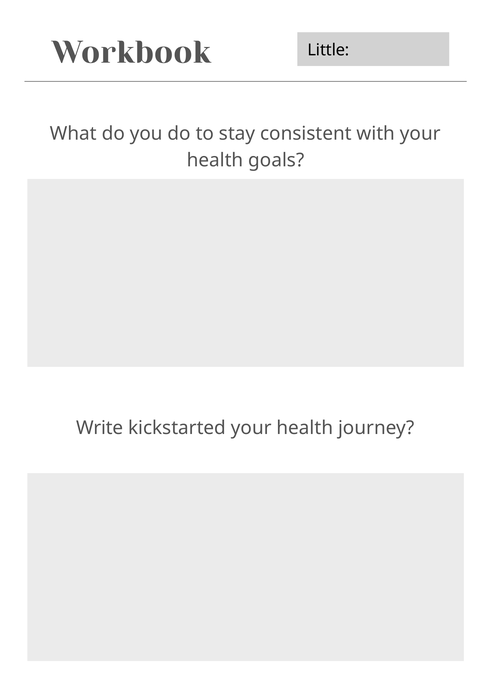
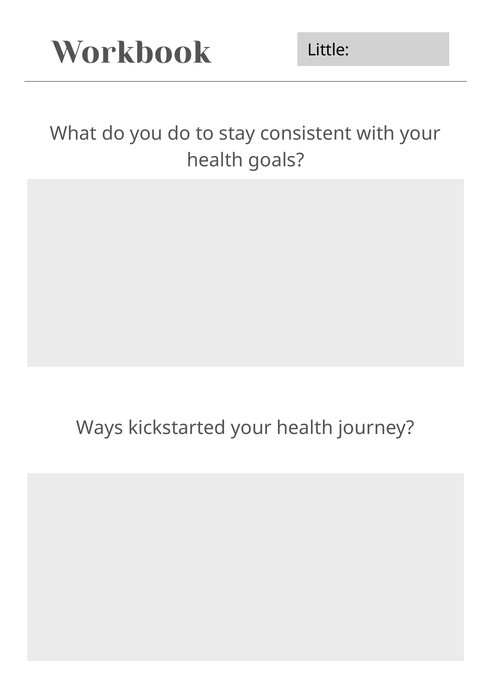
Write: Write -> Ways (100, 428)
